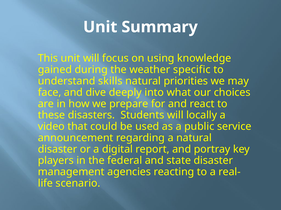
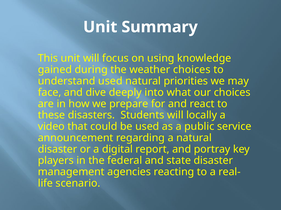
weather specific: specific -> choices (192, 70)
understand skills: skills -> used (110, 81)
